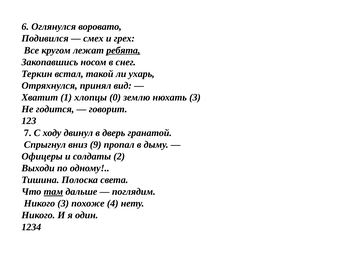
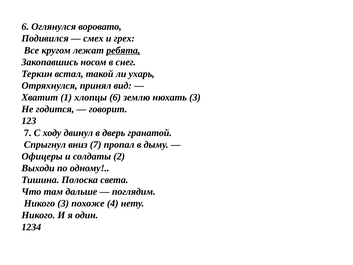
хлопцы 0: 0 -> 6 (115, 97)
вниз 9: 9 -> 7 (96, 144)
там underline: present -> none (53, 191)
